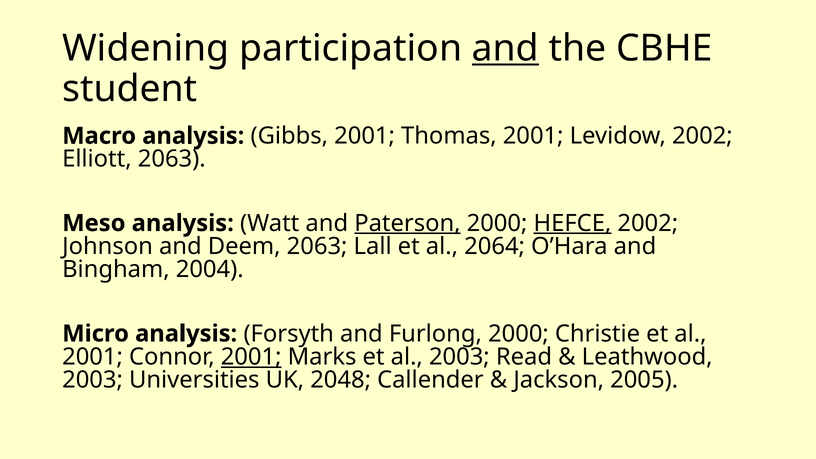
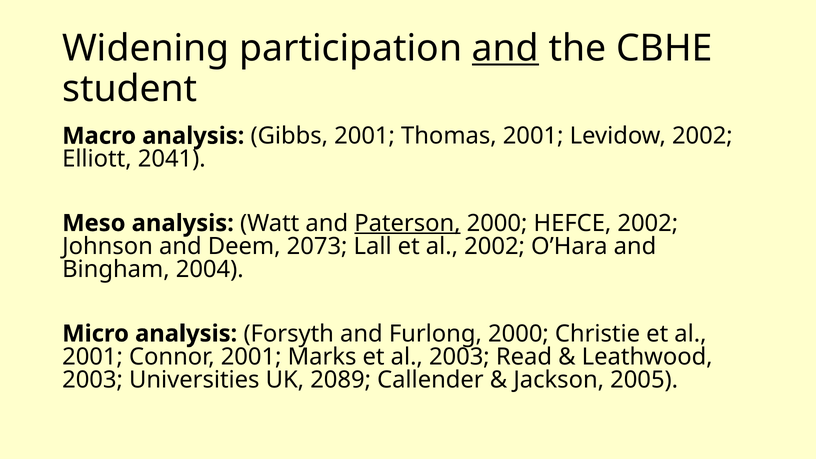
Elliott 2063: 2063 -> 2041 (172, 159)
HEFCE underline: present -> none (572, 223)
Deem 2063: 2063 -> 2073 (317, 246)
al 2064: 2064 -> 2002 (495, 246)
2001 underline: present -> none (251, 357)
2048: 2048 -> 2089 (341, 380)
